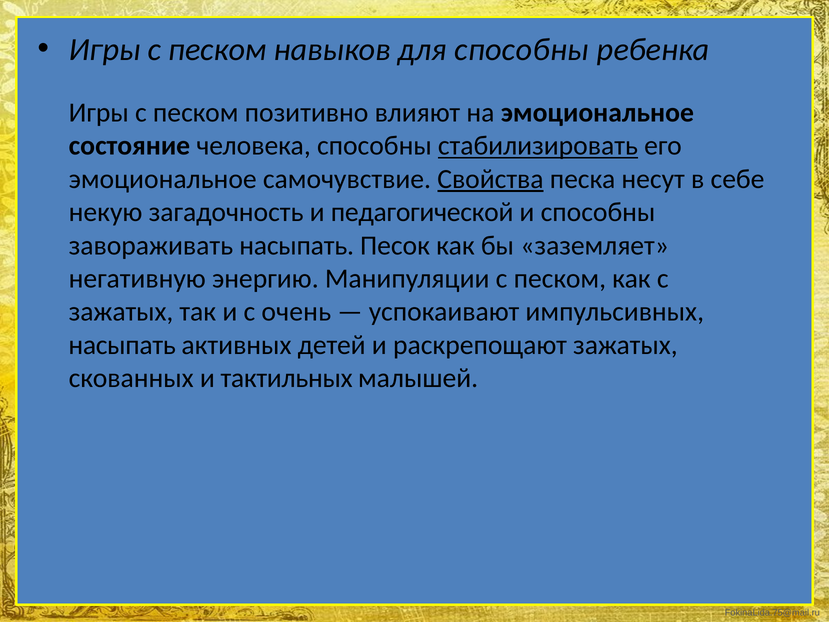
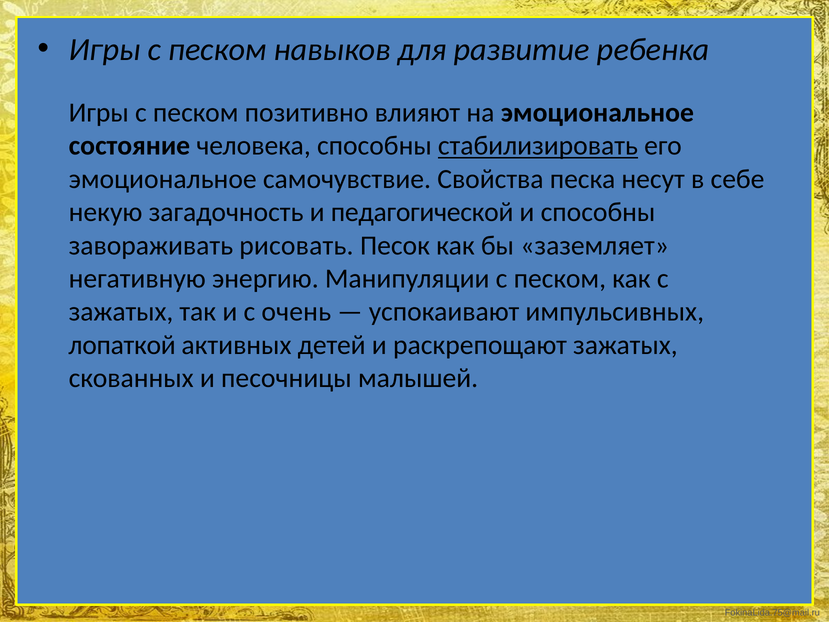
для способны: способны -> развитие (522, 49)
Свойства underline: present -> none (490, 179)
завораживать насыпать: насыпать -> рисовать (296, 245)
насыпать: насыпать -> лопаткой (122, 345)
тактильных: тактильных -> песочницы (286, 378)
